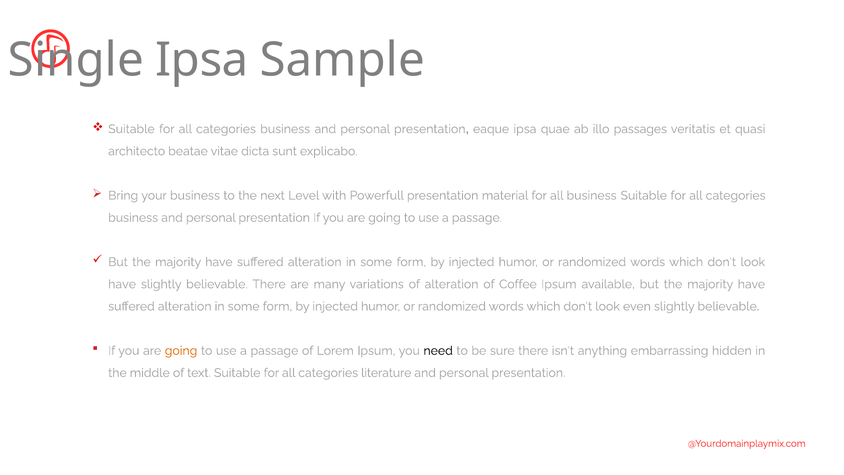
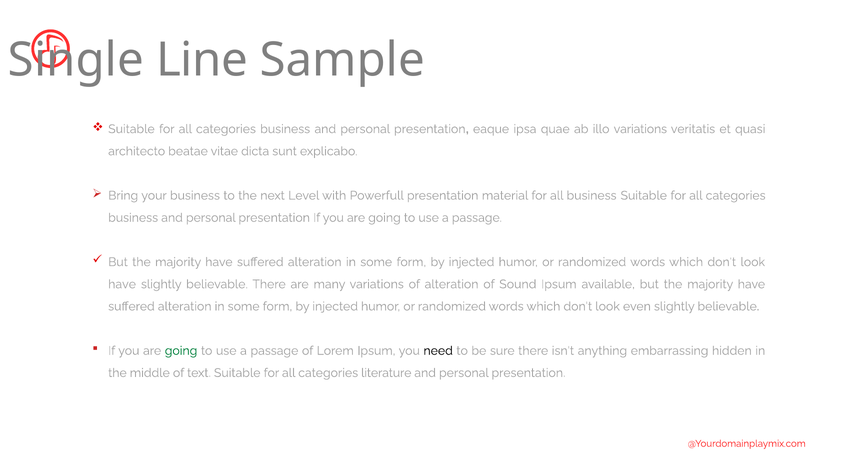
Single Ipsa: Ipsa -> Line (202, 60)
illo passages: passages -> variations (640, 129)
Coffee: Coffee -> Sound (518, 284)
going colour: orange -> green (181, 351)
